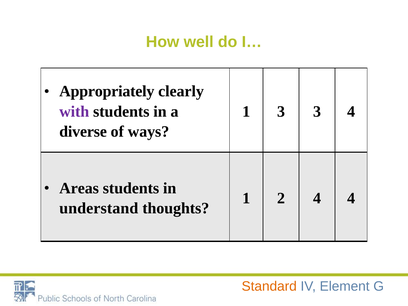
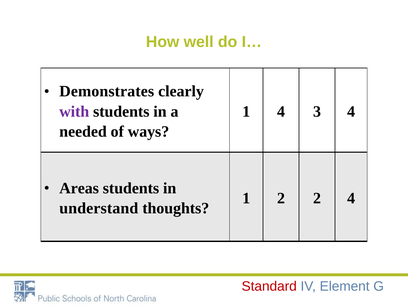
Appropriately: Appropriately -> Demonstrates (107, 91)
1 3: 3 -> 4 (281, 112)
diverse: diverse -> needed (83, 132)
2 4: 4 -> 2 (317, 198)
Standard colour: orange -> red (269, 287)
